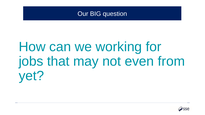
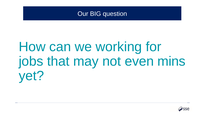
from: from -> mins (171, 61)
